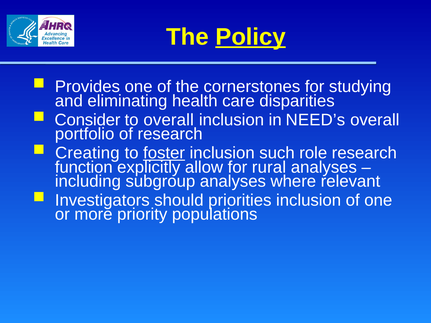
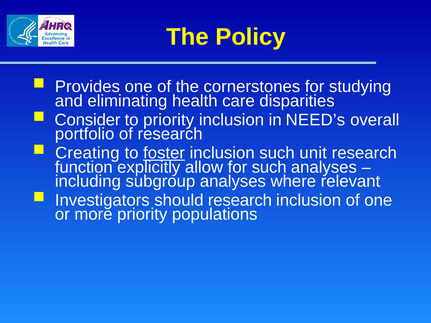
Policy underline: present -> none (251, 37)
to overall: overall -> priority (169, 120)
role: role -> unit (313, 153)
for rural: rural -> such (269, 167)
should priorities: priorities -> research (240, 200)
